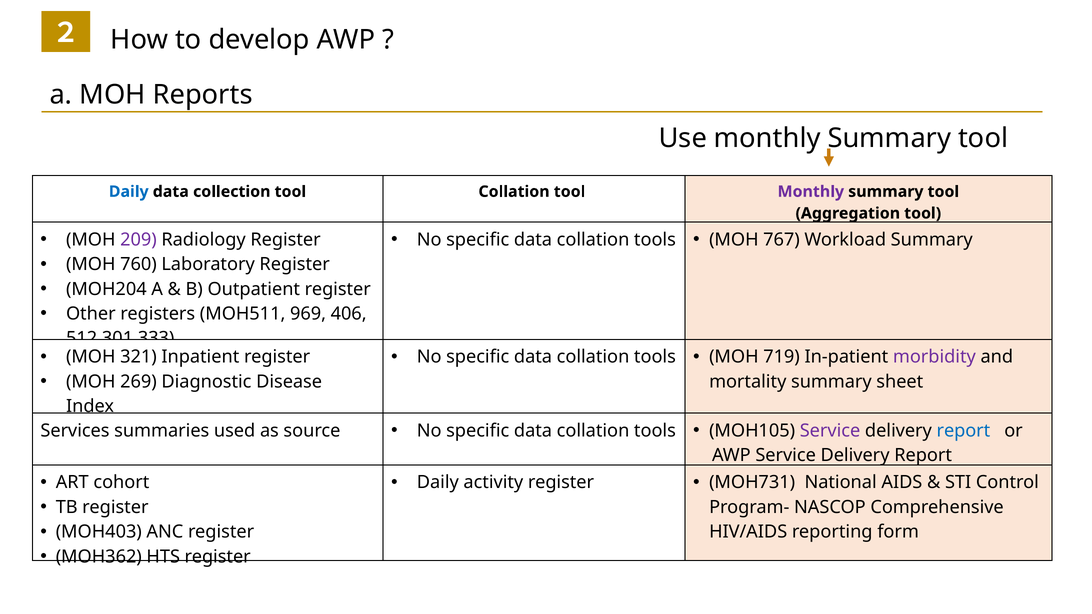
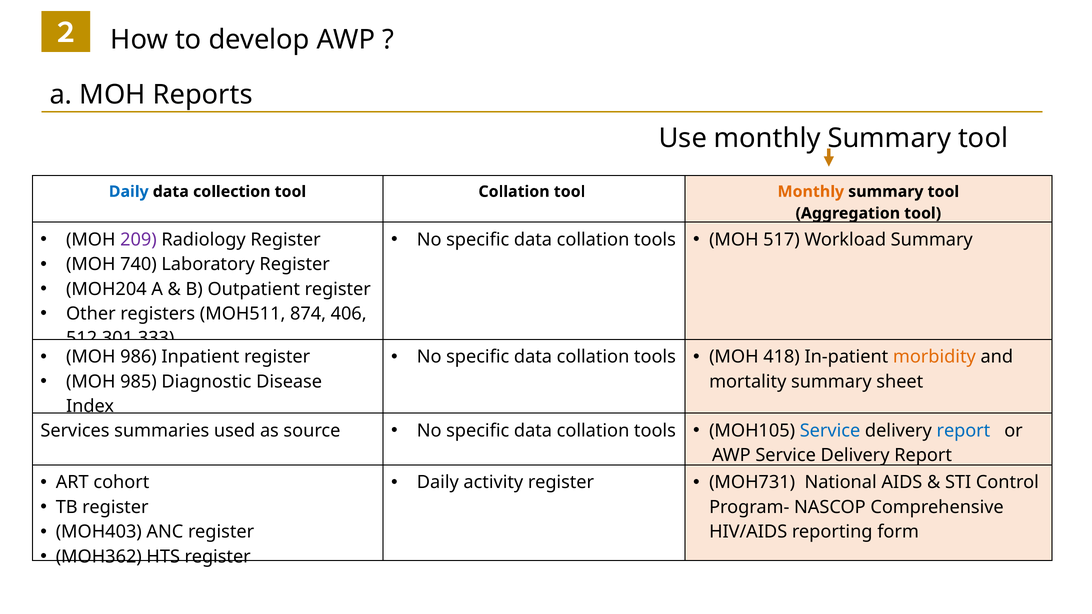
Monthly colour: purple -> orange (811, 192)
767: 767 -> 517 (781, 240)
760: 760 -> 740 (138, 264)
969: 969 -> 874 (308, 314)
321: 321 -> 986 (138, 357)
719: 719 -> 418 (782, 357)
morbidity colour: purple -> orange (934, 357)
269: 269 -> 985 (138, 382)
Service colour: purple -> blue (830, 431)
